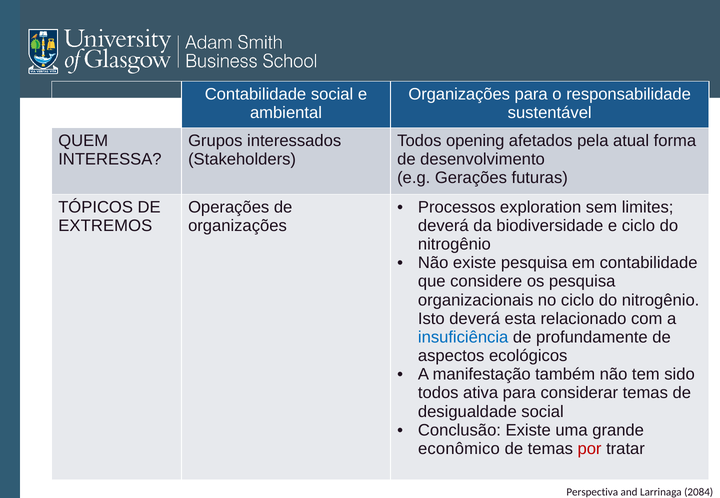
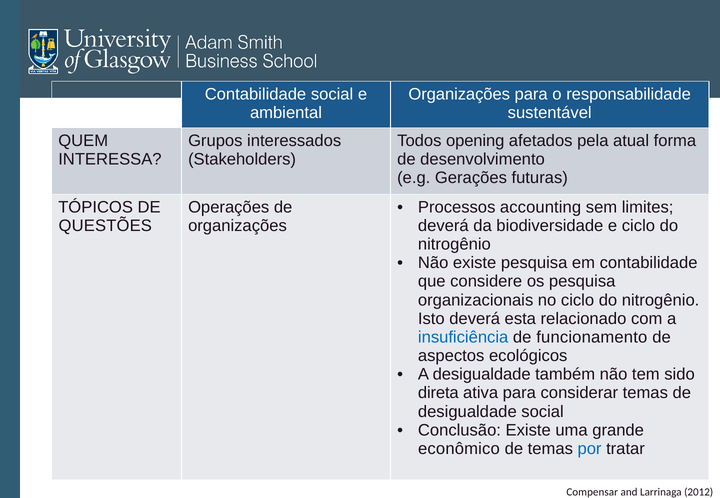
exploration: exploration -> accounting (541, 207)
EXTREMOS: EXTREMOS -> QUESTÕES (105, 226)
profundamente: profundamente -> funcionamento (592, 338)
A manifestação: manifestação -> desigualdade (482, 375)
todos: todos -> direta (438, 393)
por colour: red -> blue (590, 449)
Perspectiva: Perspectiva -> Compensar (592, 493)
2084: 2084 -> 2012 (699, 493)
